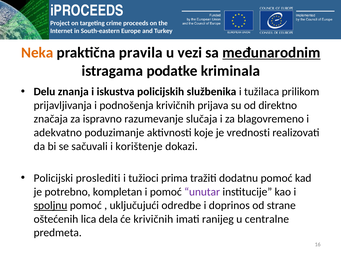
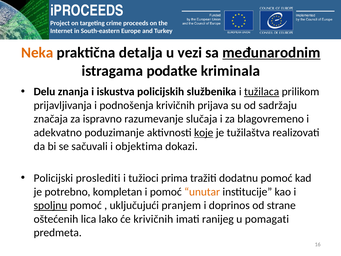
pravila: pravila -> detalja (141, 53)
tužilaca underline: none -> present (262, 92)
direktno: direktno -> sadržaju (278, 105)
koje underline: none -> present (204, 132)
vrednosti: vrednosti -> tužilaštva (248, 132)
korištenje: korištenje -> objektima (139, 146)
unutar colour: purple -> orange (202, 192)
odredbe: odredbe -> pranjem (181, 205)
dela: dela -> lako (108, 219)
centralne: centralne -> pomagati (267, 219)
